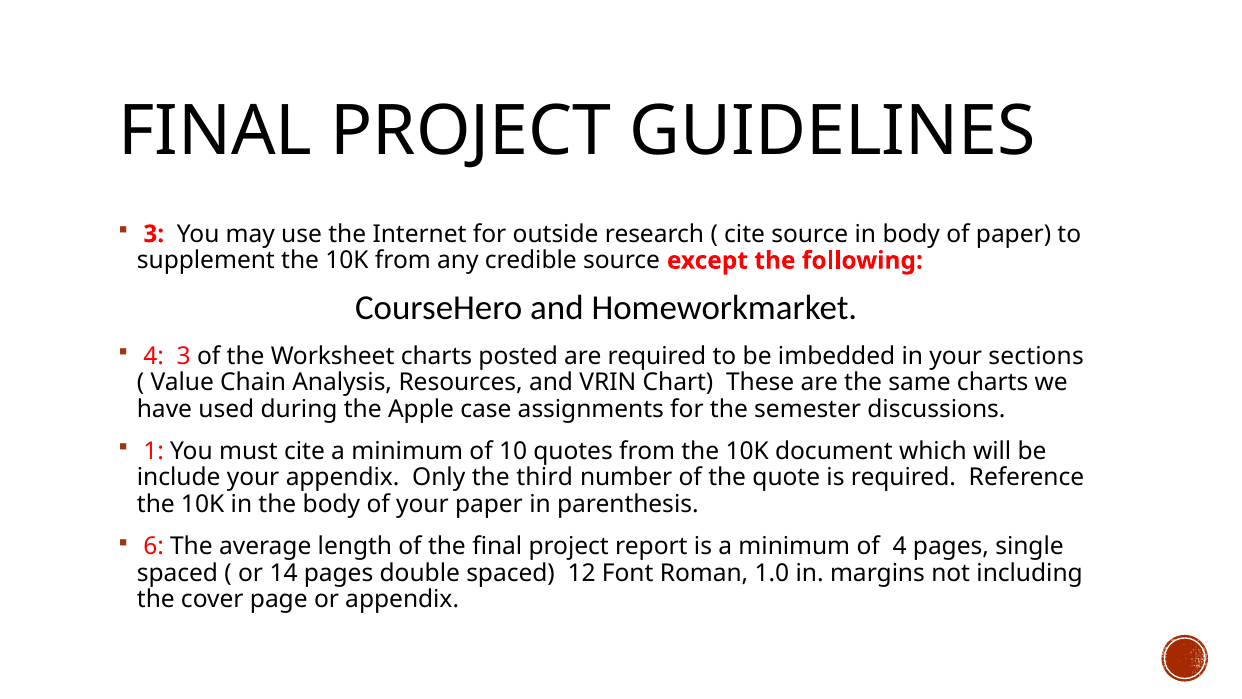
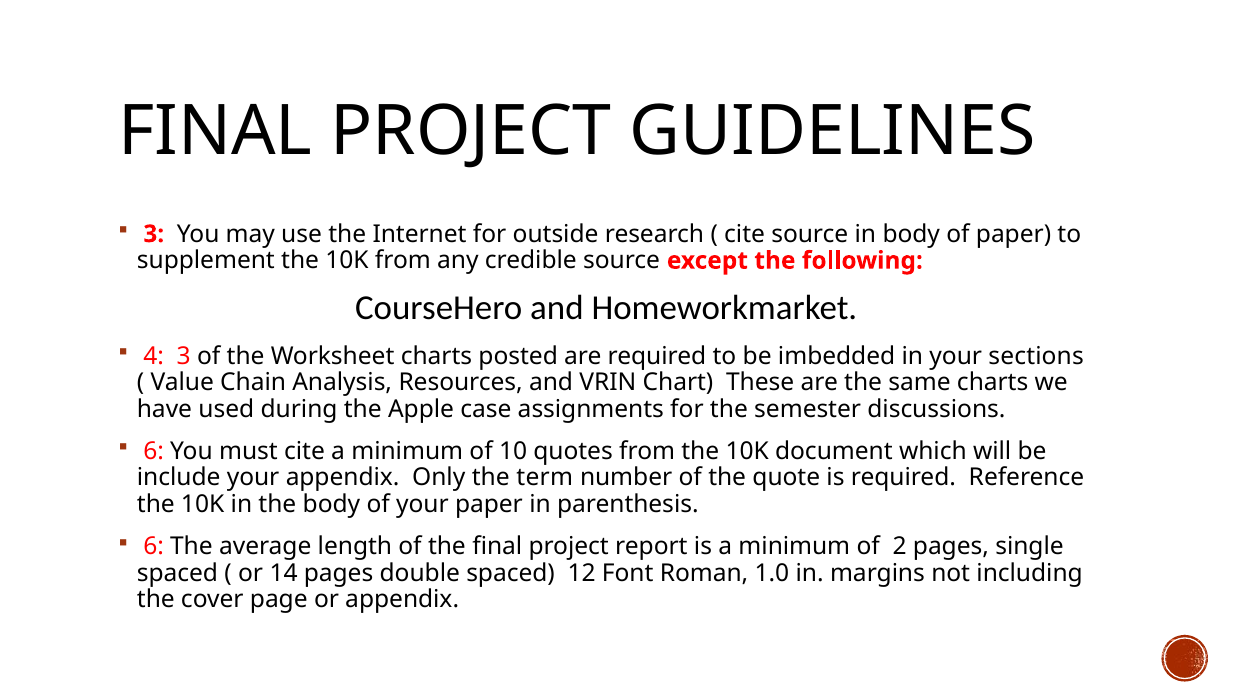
1: 1 -> 6 (154, 451)
third: third -> term (545, 478)
of 4: 4 -> 2 (900, 546)
